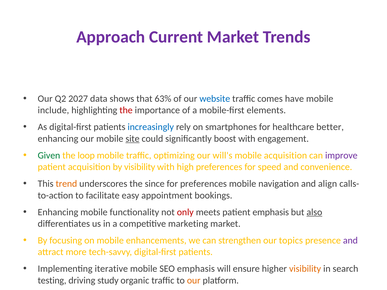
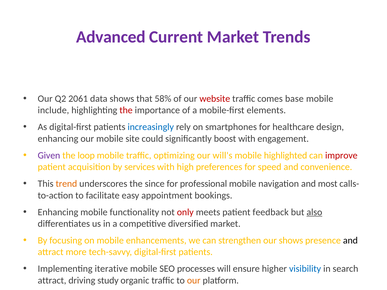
Approach: Approach -> Advanced (111, 37)
2027: 2027 -> 2061 (78, 99)
63%: 63% -> 58% (163, 99)
website colour: blue -> red (215, 99)
have: have -> base (294, 99)
better: better -> design (330, 127)
site underline: present -> none (133, 139)
Given colour: green -> purple (49, 155)
mobile acquisition: acquisition -> highlighted (286, 155)
improve colour: purple -> red (341, 155)
by visibility: visibility -> services (140, 167)
for preferences: preferences -> professional (204, 184)
align: align -> most (328, 184)
patient emphasis: emphasis -> feedback (271, 212)
marketing: marketing -> diversified (188, 224)
our topics: topics -> shows (291, 241)
and colour: purple -> black (350, 241)
SEO emphasis: emphasis -> processes (196, 269)
visibility colour: orange -> blue (305, 269)
testing: testing -> attract (52, 281)
